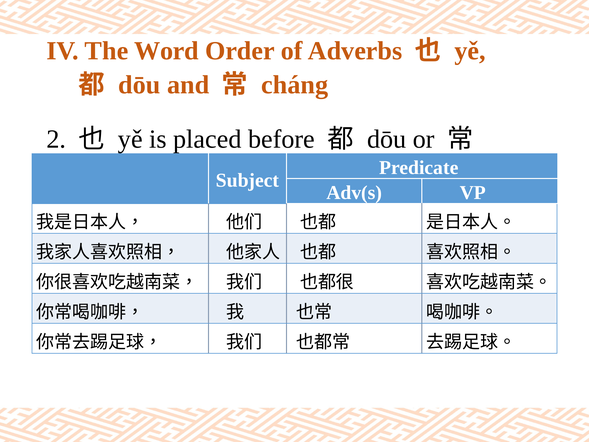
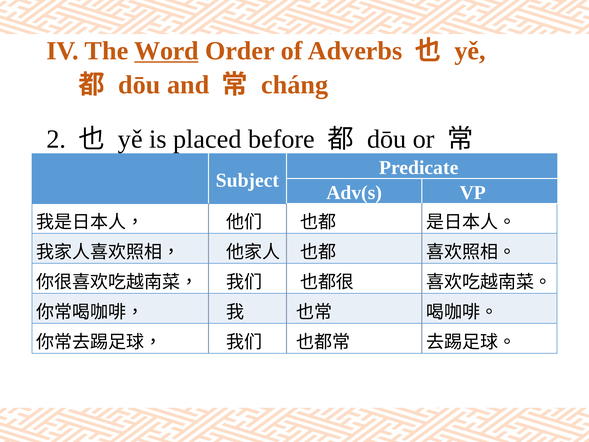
Word underline: none -> present (167, 51)
